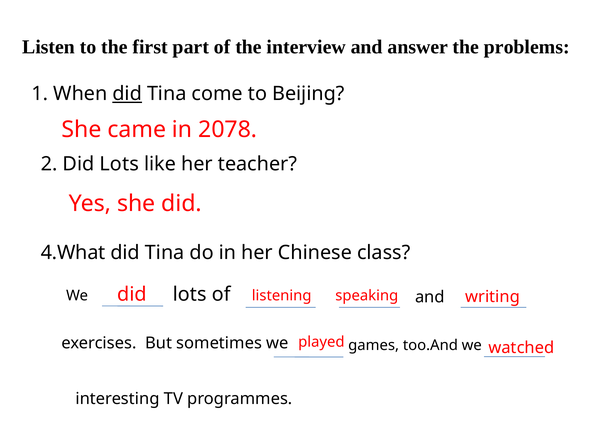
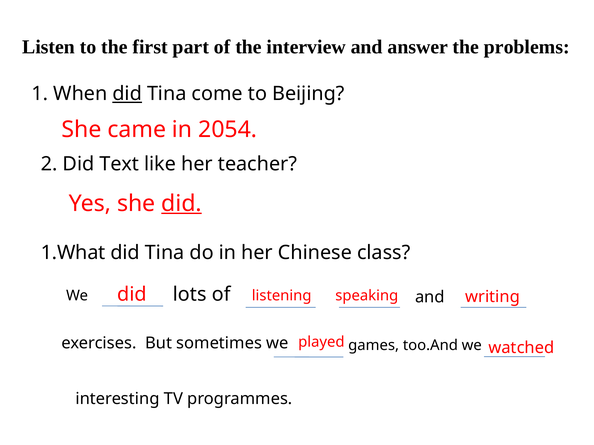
2078: 2078 -> 2054 (228, 130)
Did Lots: Lots -> Text (119, 164)
did underline: none -> present (182, 204)
4.What: 4.What -> 1.What (73, 253)
